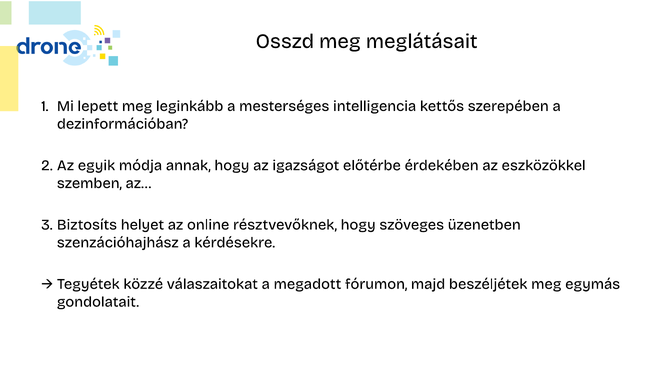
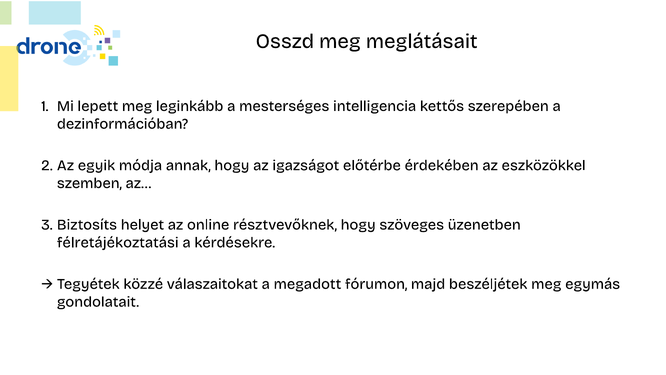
szenzációhajhász: szenzációhajhász -> félretájékoztatási (118, 242)
